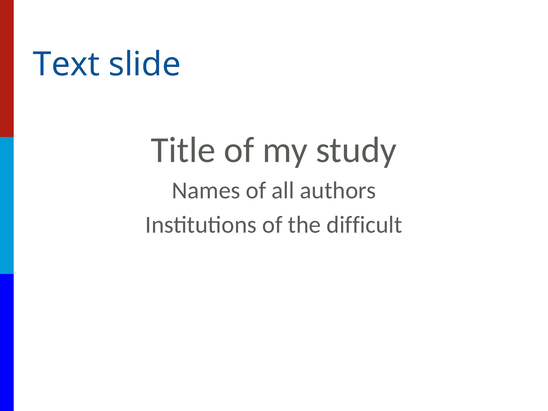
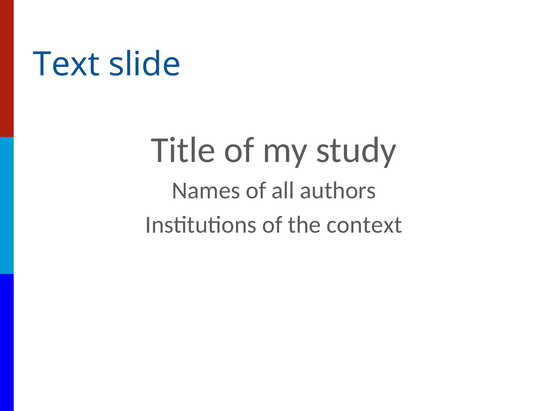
difficult: difficult -> context (364, 225)
